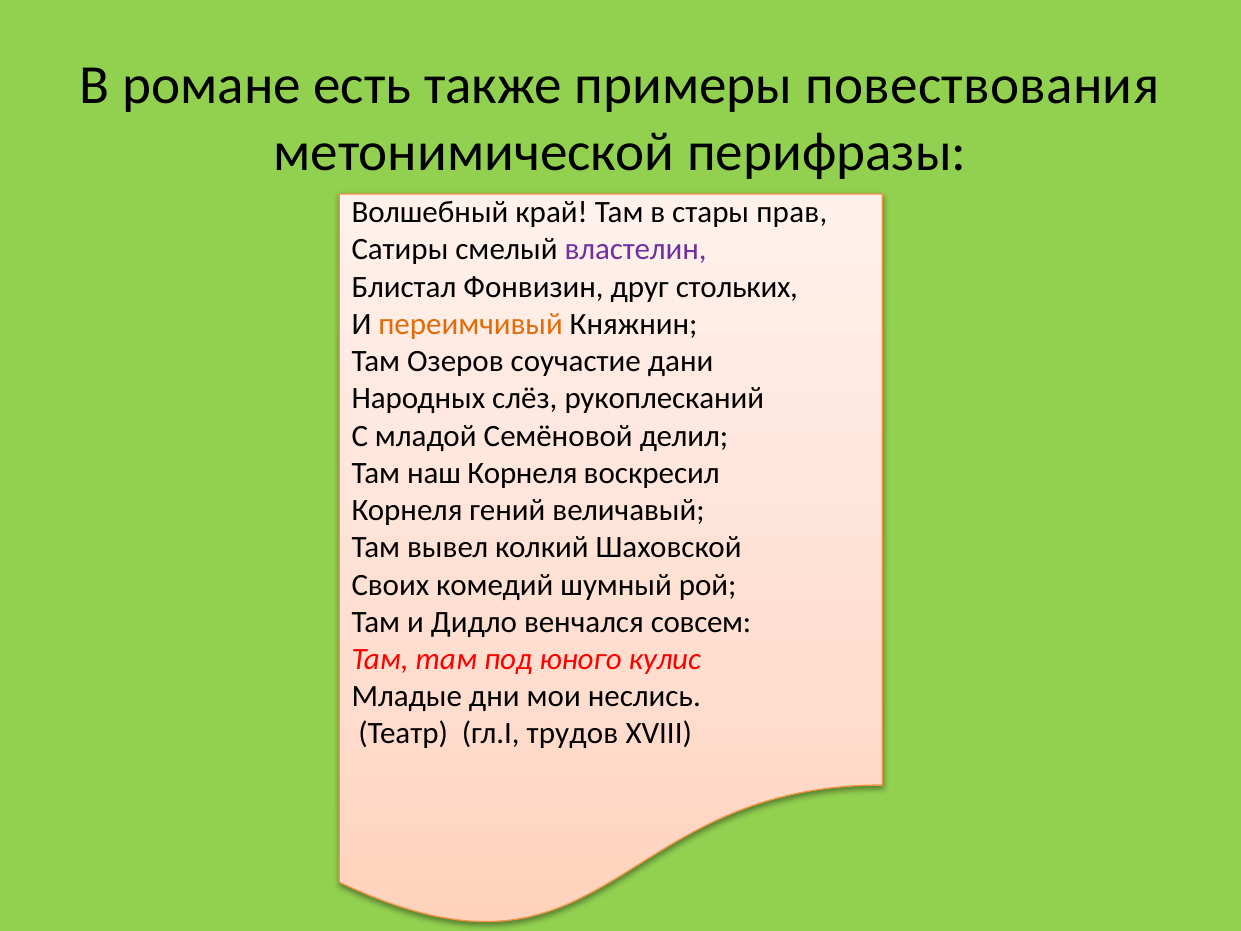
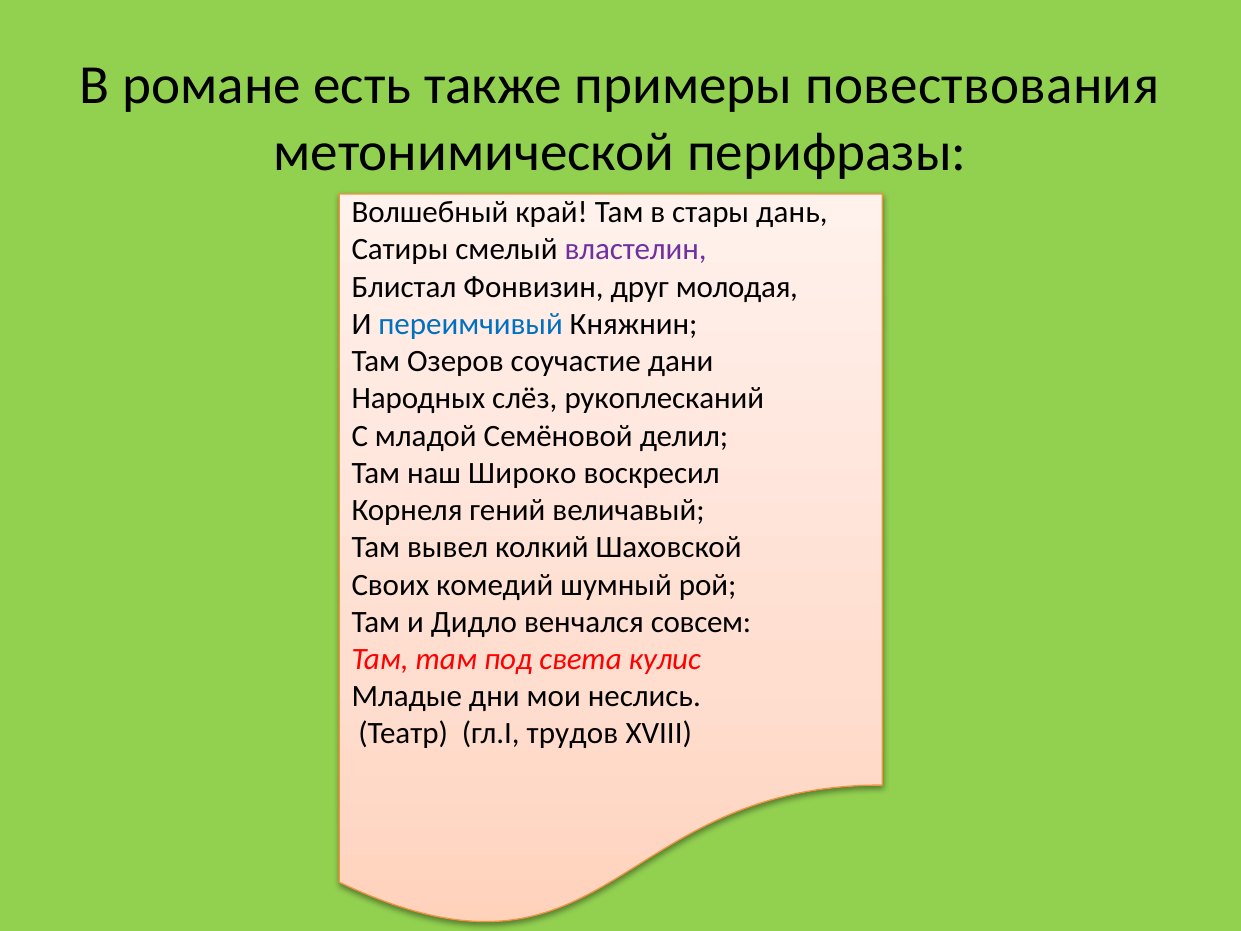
прав: прав -> дань (792, 212)
стольких: стольких -> молодая (737, 287)
переимчивый colour: orange -> blue (471, 324)
наш Корнеля: Корнеля -> Широко (522, 473)
юного: юного -> света (581, 659)
